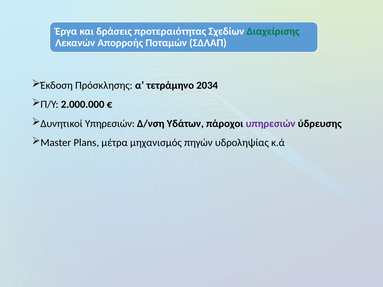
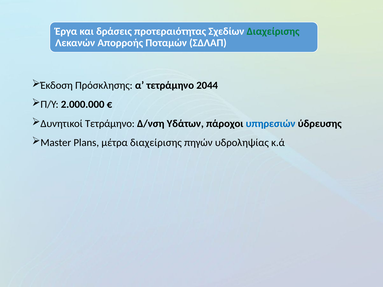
2034: 2034 -> 2044 (207, 85)
Δυνητικοί Υπηρεσιών: Υπηρεσιών -> Τετράμηνο (110, 124)
υπηρεσιών colour: purple -> blue (271, 124)
μέτρα μηχανισμός: μηχανισμός -> διαχείρισης (156, 143)
